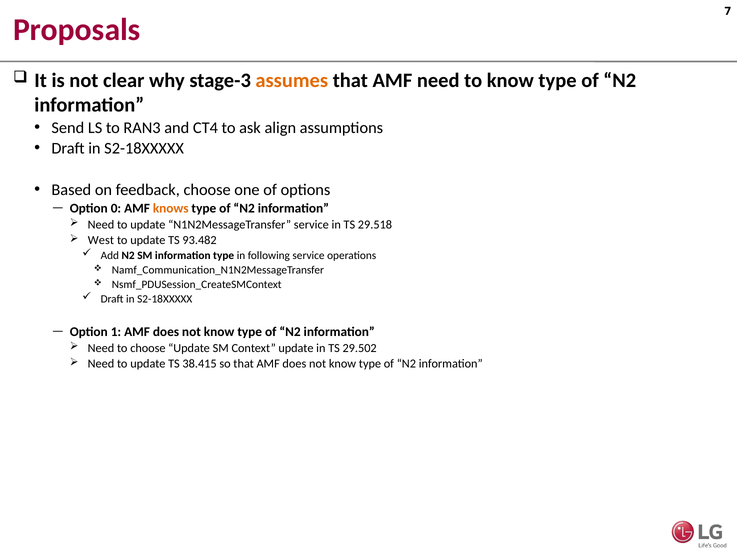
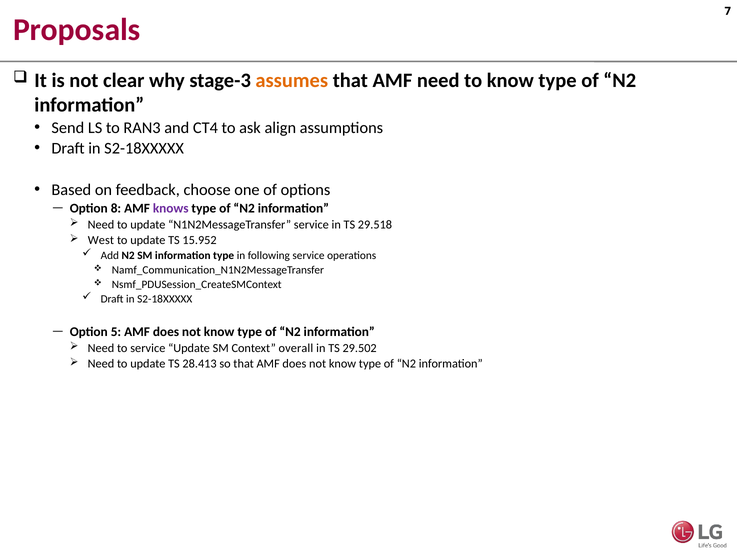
0: 0 -> 8 (116, 209)
knows colour: orange -> purple (171, 209)
93.482: 93.482 -> 15.952 (200, 241)
1: 1 -> 5 (116, 332)
to choose: choose -> service (148, 349)
Context update: update -> overall (296, 349)
38.415: 38.415 -> 28.413 (200, 364)
